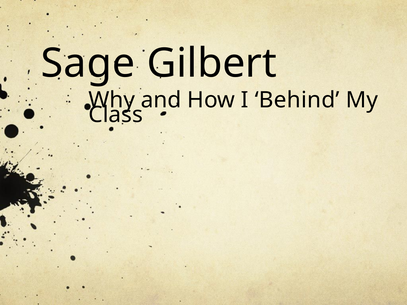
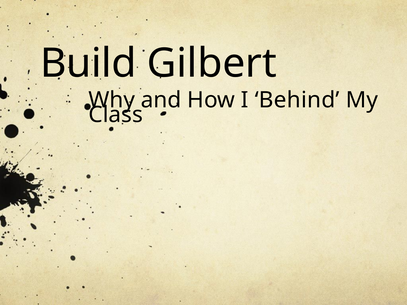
Sage: Sage -> Build (88, 64)
